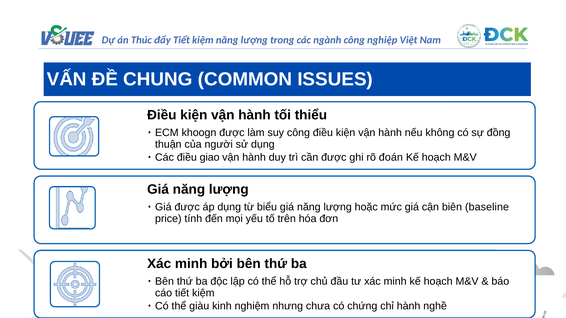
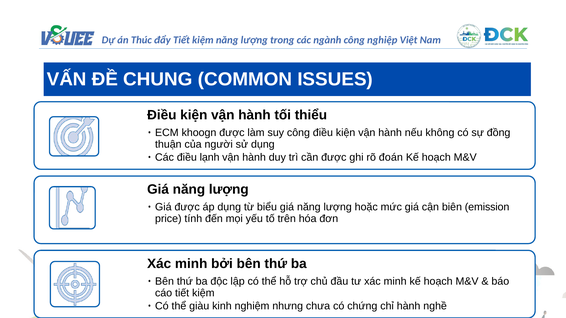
giao: giao -> lạnh (210, 157)
baseline: baseline -> emission (487, 207)
